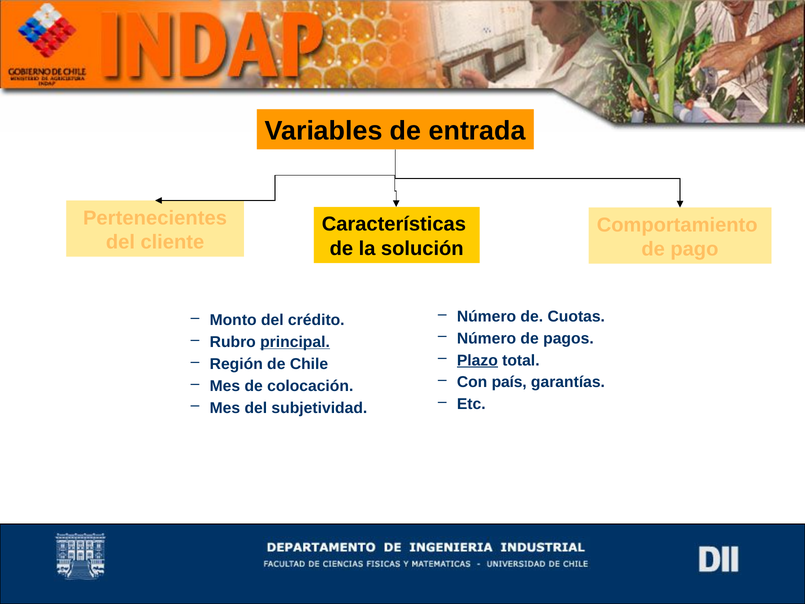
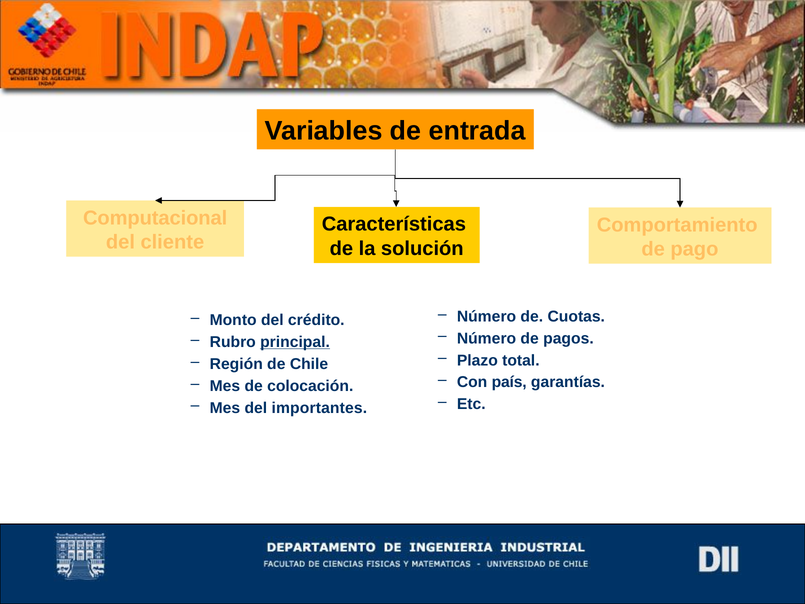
Pertenecientes: Pertenecientes -> Computacional (155, 218)
Plazo underline: present -> none (477, 360)
subjetividad: subjetividad -> importantes (319, 408)
